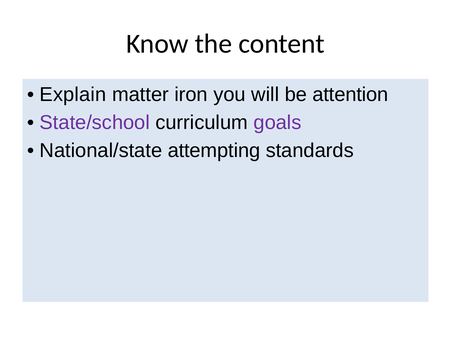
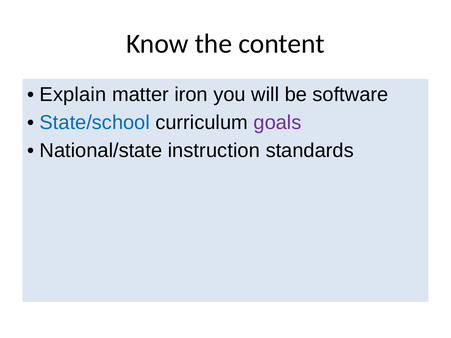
attention: attention -> software (350, 95)
State/school colour: purple -> blue (95, 123)
attempting: attempting -> instruction (214, 151)
